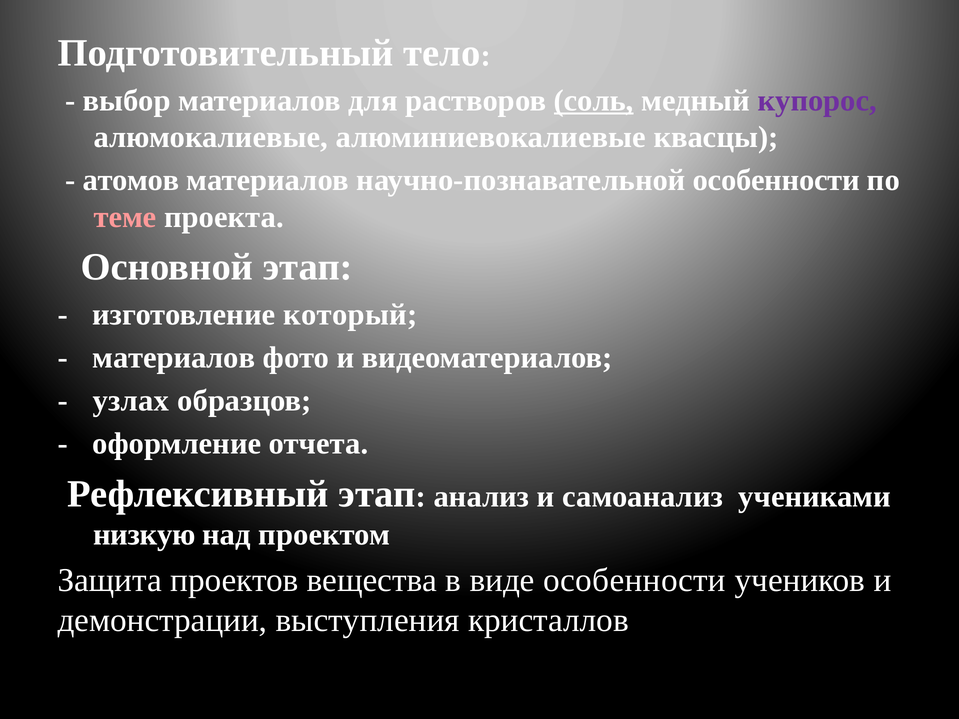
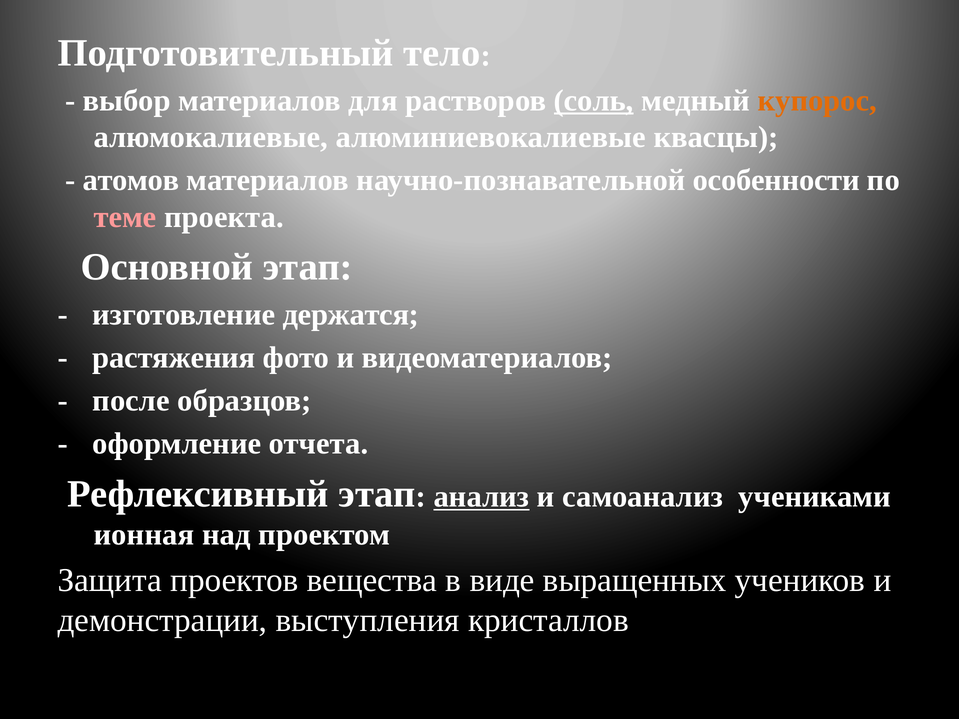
купорос colour: purple -> orange (817, 101)
который: который -> держатся (351, 315)
материалов: материалов -> растяжения (174, 358)
узлах: узлах -> после (131, 401)
анализ underline: none -> present (481, 497)
низкую: низкую -> ионная (144, 535)
виде особенности: особенности -> выращенных (635, 580)
